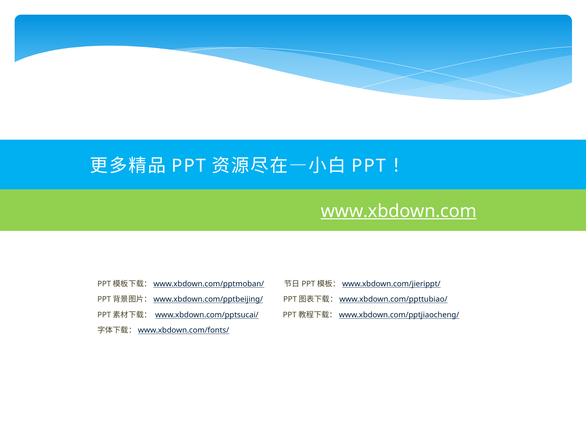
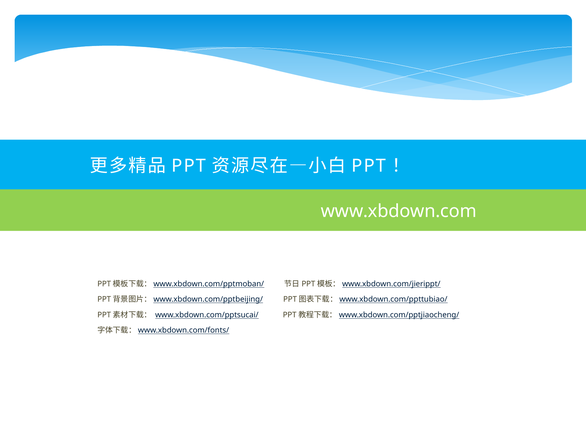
www.xbdown.com underline: present -> none (399, 211)
